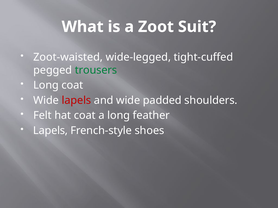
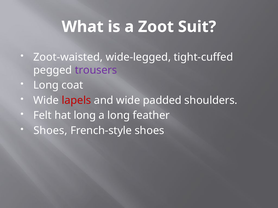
trousers colour: green -> purple (96, 70)
hat coat: coat -> long (85, 116)
Lapels: Lapels -> Shoes (50, 131)
